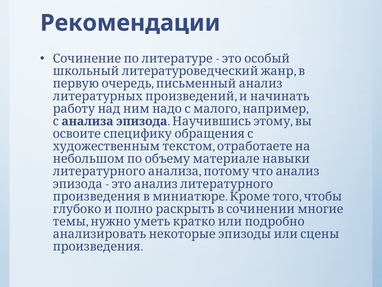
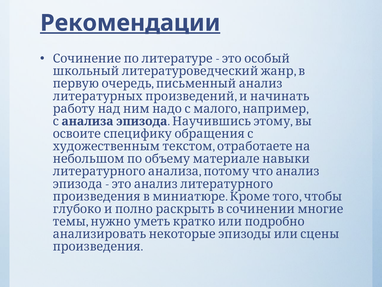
Рекомендации underline: none -> present (130, 23)
